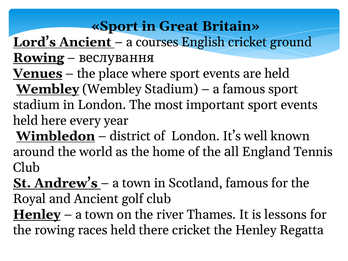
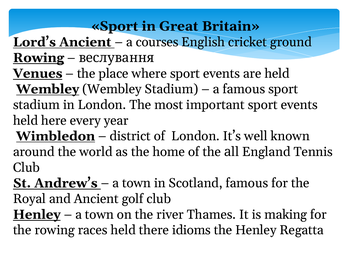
lessons: lessons -> making (286, 215)
there cricket: cricket -> idioms (191, 230)
